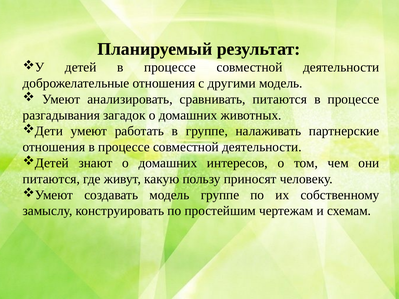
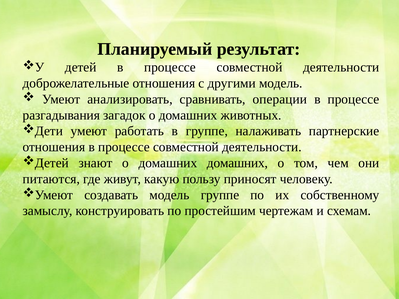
сравнивать питаются: питаются -> операции (280, 99)
домашних интересов: интересов -> домашних (237, 163)
